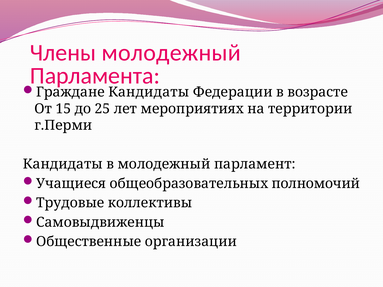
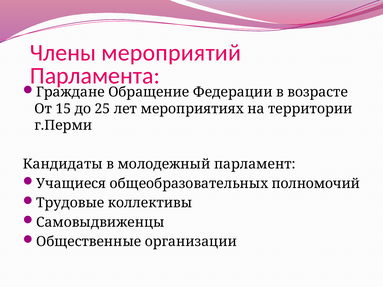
Члены молодежный: молодежный -> мероприятий (171, 53)
Граждане Кандидаты: Кандидаты -> Обращение (149, 92)
